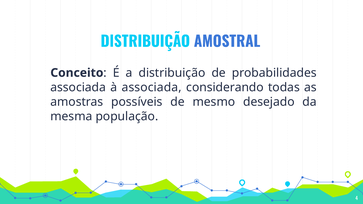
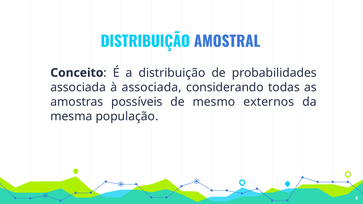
desejado: desejado -> externos (269, 102)
